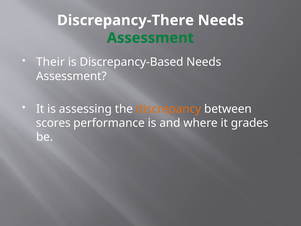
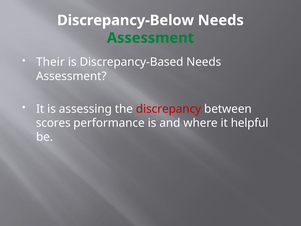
Discrepancy-There: Discrepancy-There -> Discrepancy-Below (126, 20)
discrepancy colour: orange -> red (169, 109)
grades: grades -> helpful (250, 123)
